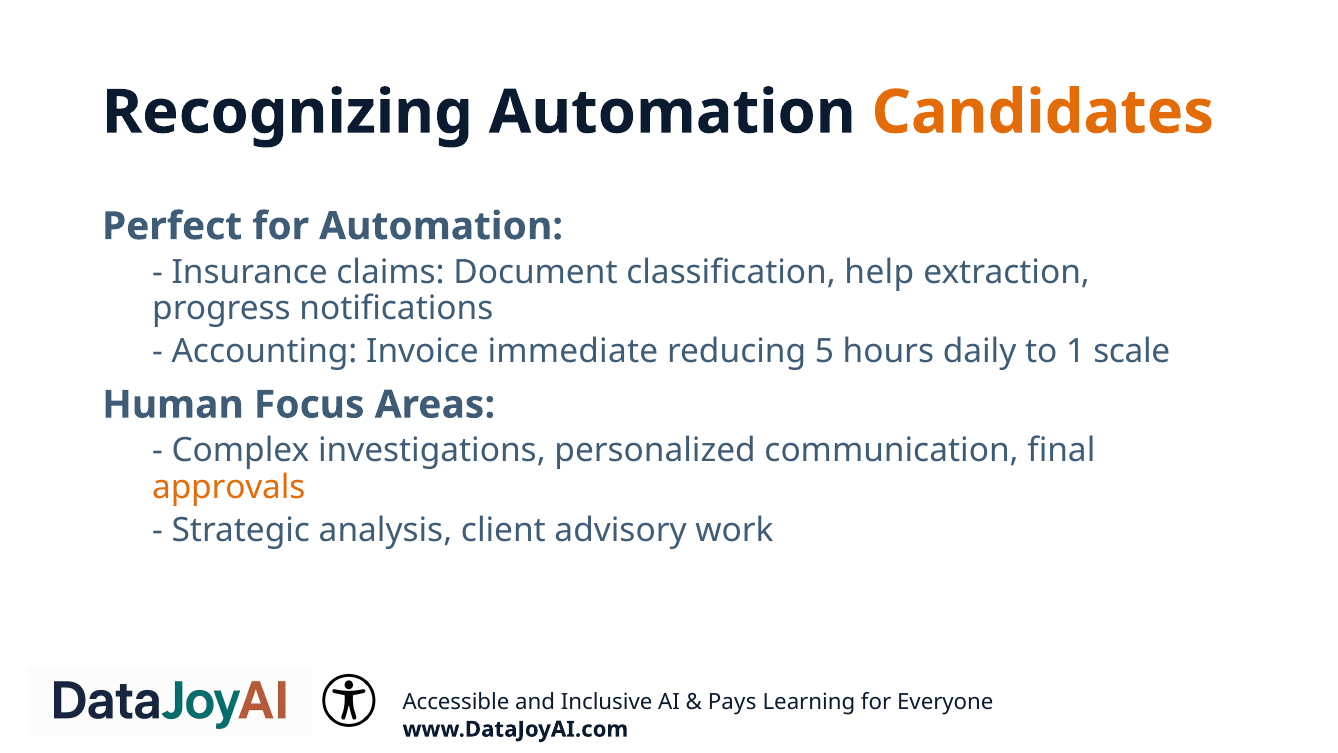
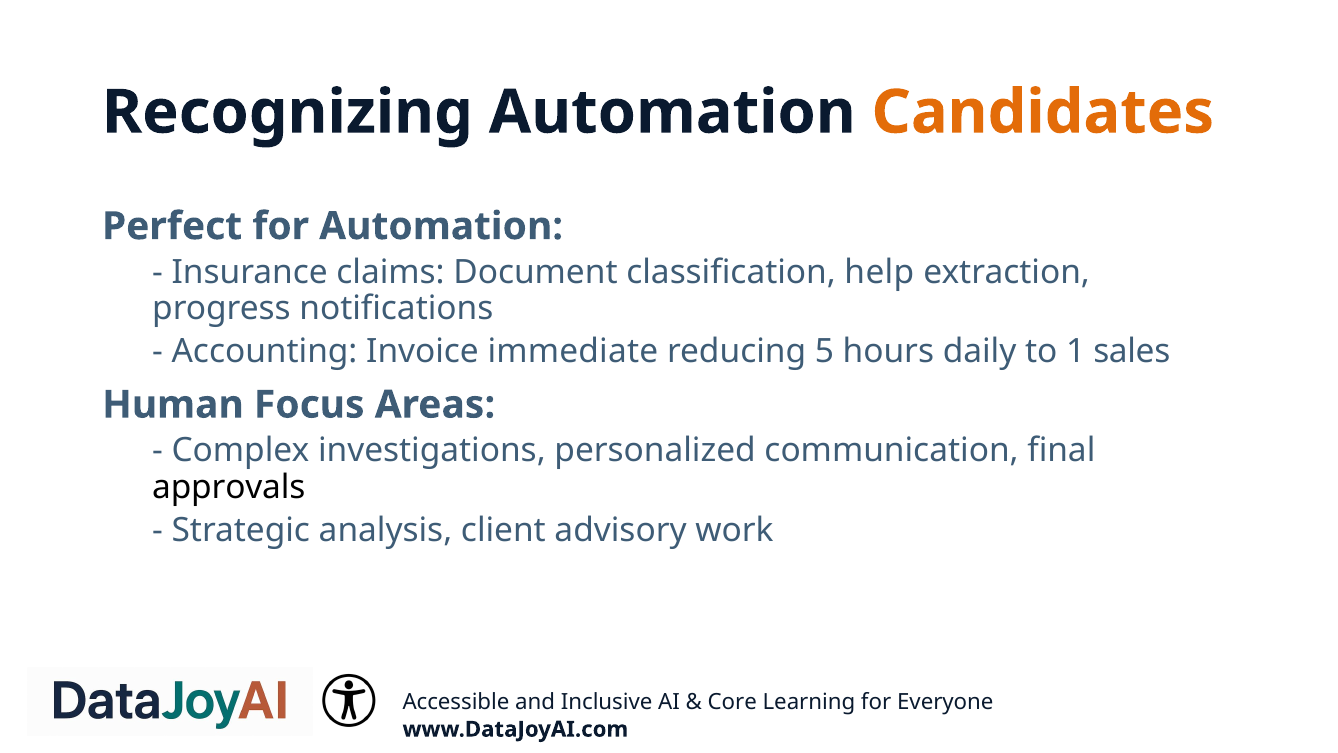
scale: scale -> sales (1132, 352)
approvals colour: orange -> black (229, 487)
Pays: Pays -> Core (732, 702)
